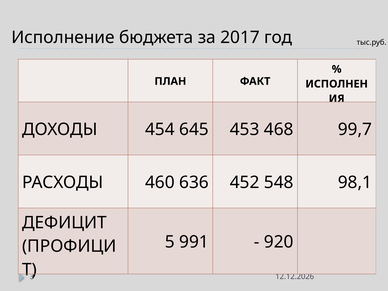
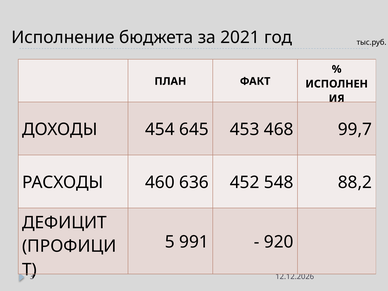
2017: 2017 -> 2021 (240, 37)
98,1: 98,1 -> 88,2 (355, 182)
